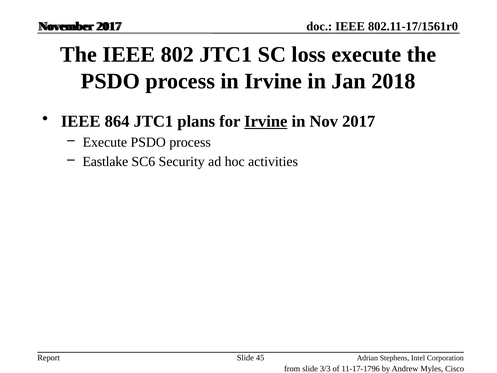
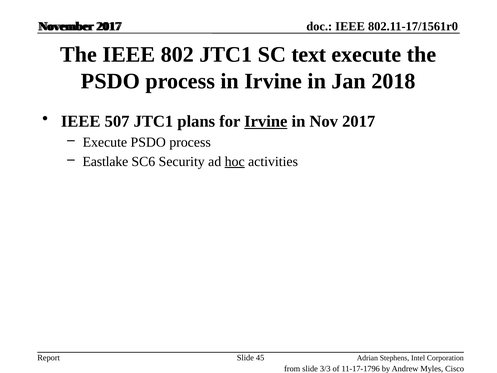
loss: loss -> text (309, 55)
864: 864 -> 507 (117, 121)
hoc underline: none -> present (235, 161)
